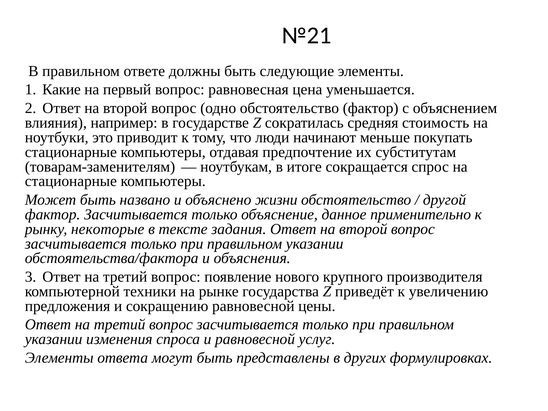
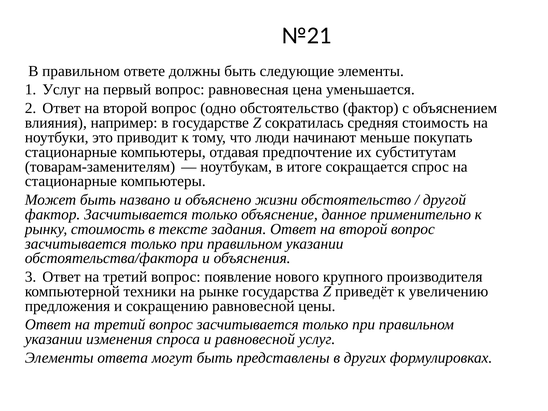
1 Какие: Какие -> Услуг (62, 90)
рынку некоторые: некоторые -> стоимость (108, 229)
